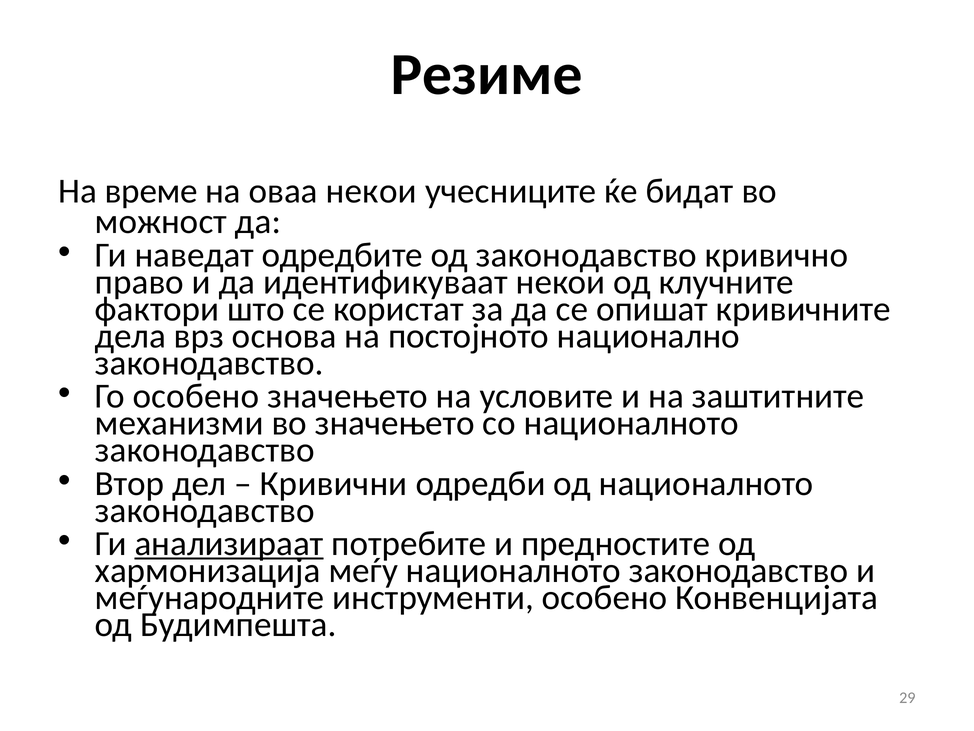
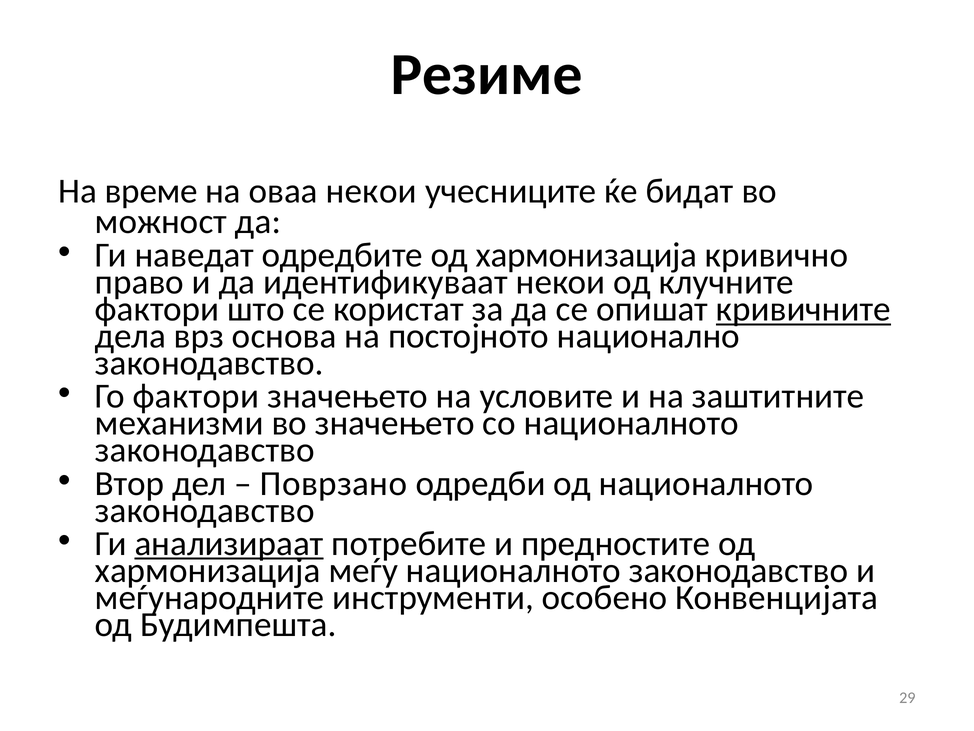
одредбите од законодавство: законодавство -> хармонизација (587, 255)
кривичните underline: none -> present (803, 309)
Го особено: особено -> фактори (196, 396)
Кривични: Кривични -> Поврзано (334, 483)
